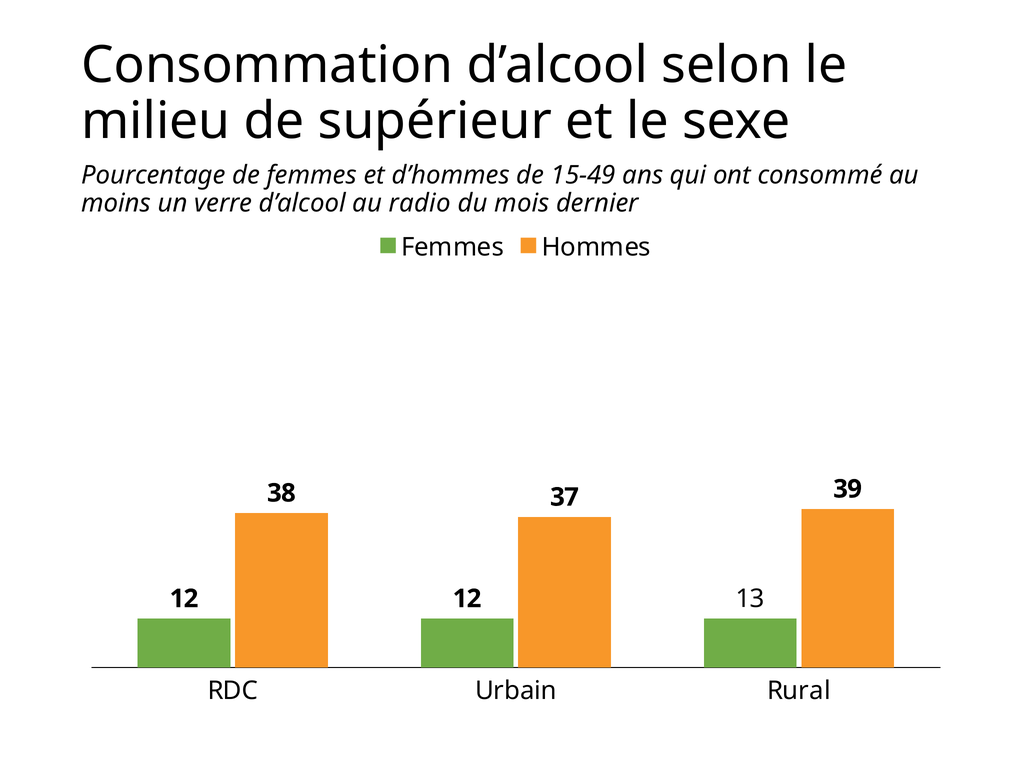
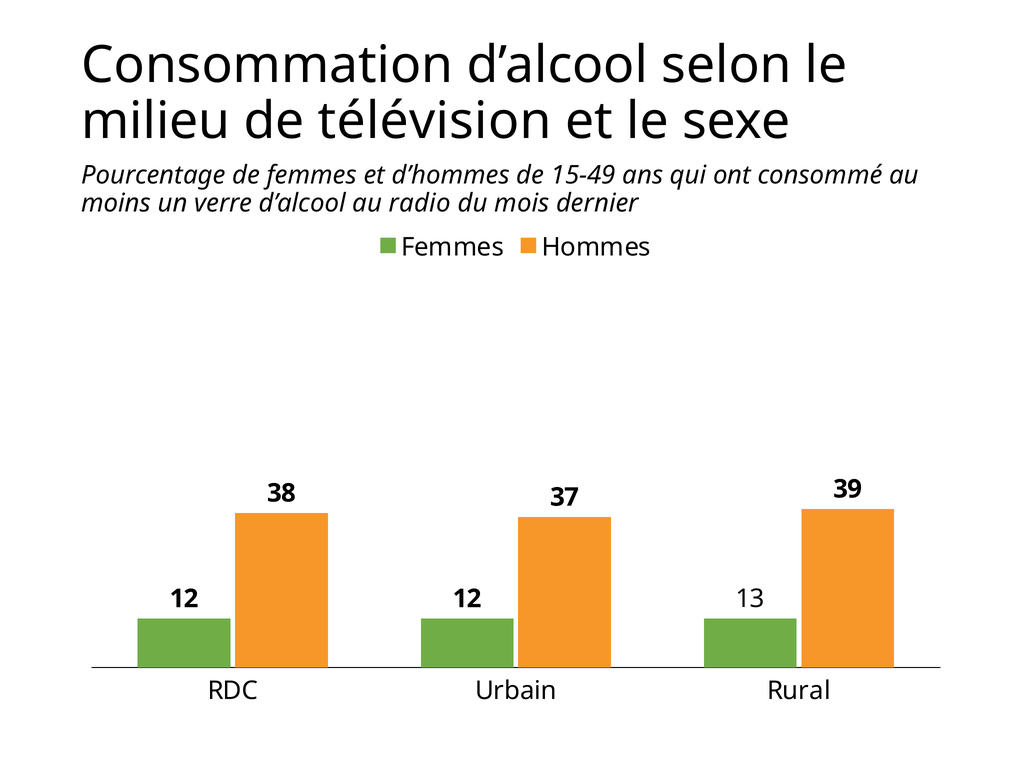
supérieur: supérieur -> télévision (435, 121)
